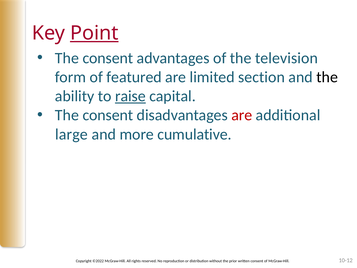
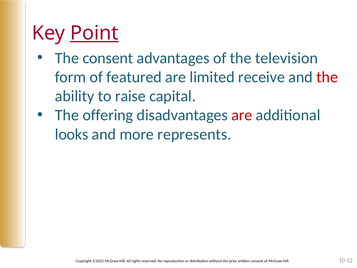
section: section -> receive (262, 77)
the colour: black -> red (327, 77)
raise underline: present -> none (130, 96)
consent: consent -> offering (108, 115)
large: large -> looks (72, 134)
cumulative: cumulative -> represents (194, 134)
